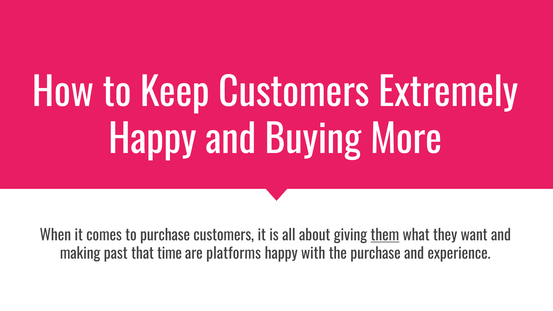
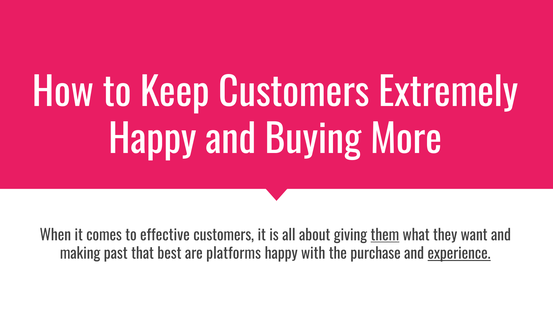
to purchase: purchase -> effective (165, 235)
time: time -> best (169, 254)
experience underline: none -> present (459, 254)
